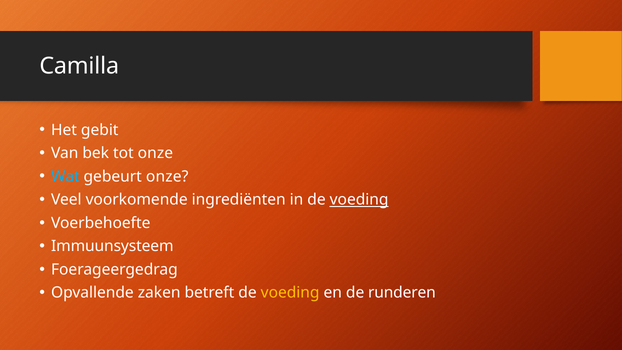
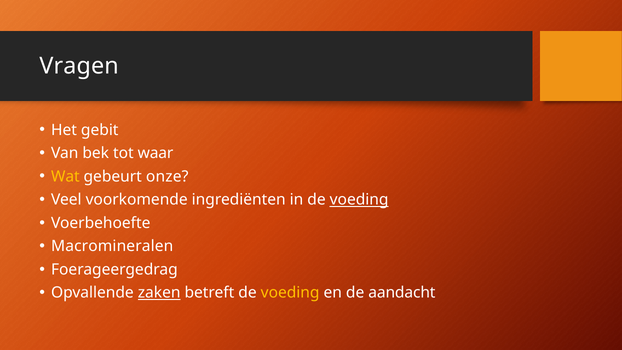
Camilla: Camilla -> Vragen (79, 66)
tot onze: onze -> waar (156, 153)
Wat colour: light blue -> yellow (65, 176)
Immuunsysteem: Immuunsysteem -> Macromineralen (112, 246)
zaken underline: none -> present (159, 293)
runderen: runderen -> aandacht (402, 293)
